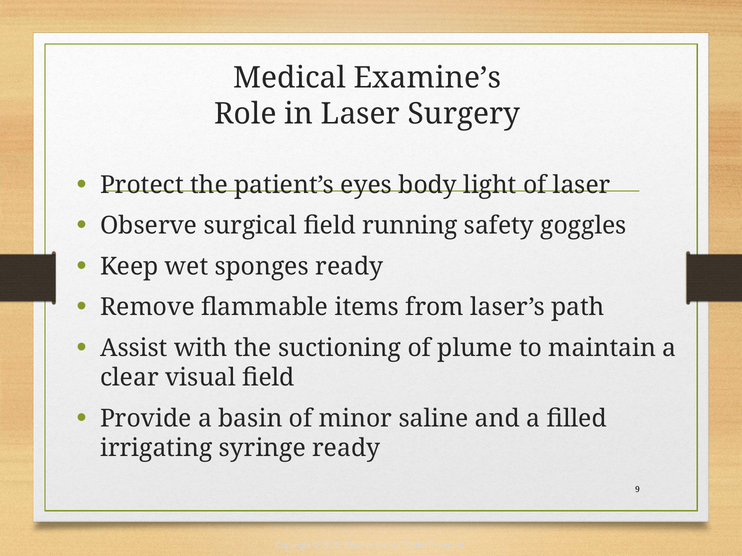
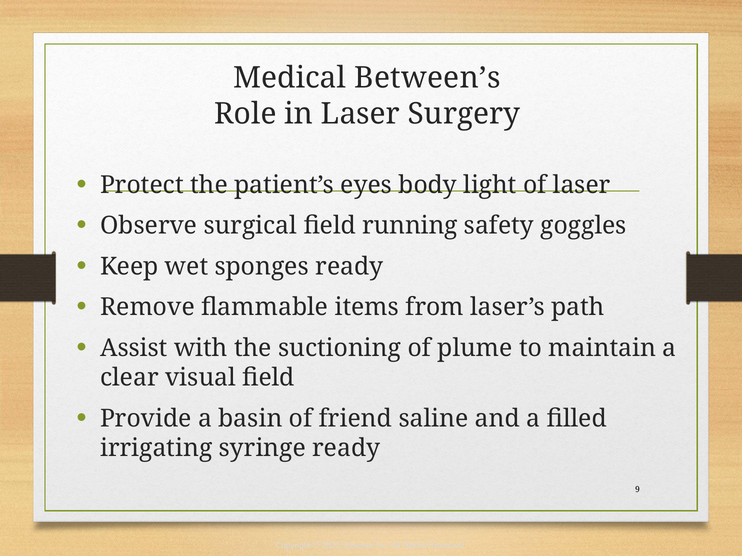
Examine’s: Examine’s -> Between’s (427, 78)
minor: minor -> friend (355, 419)
